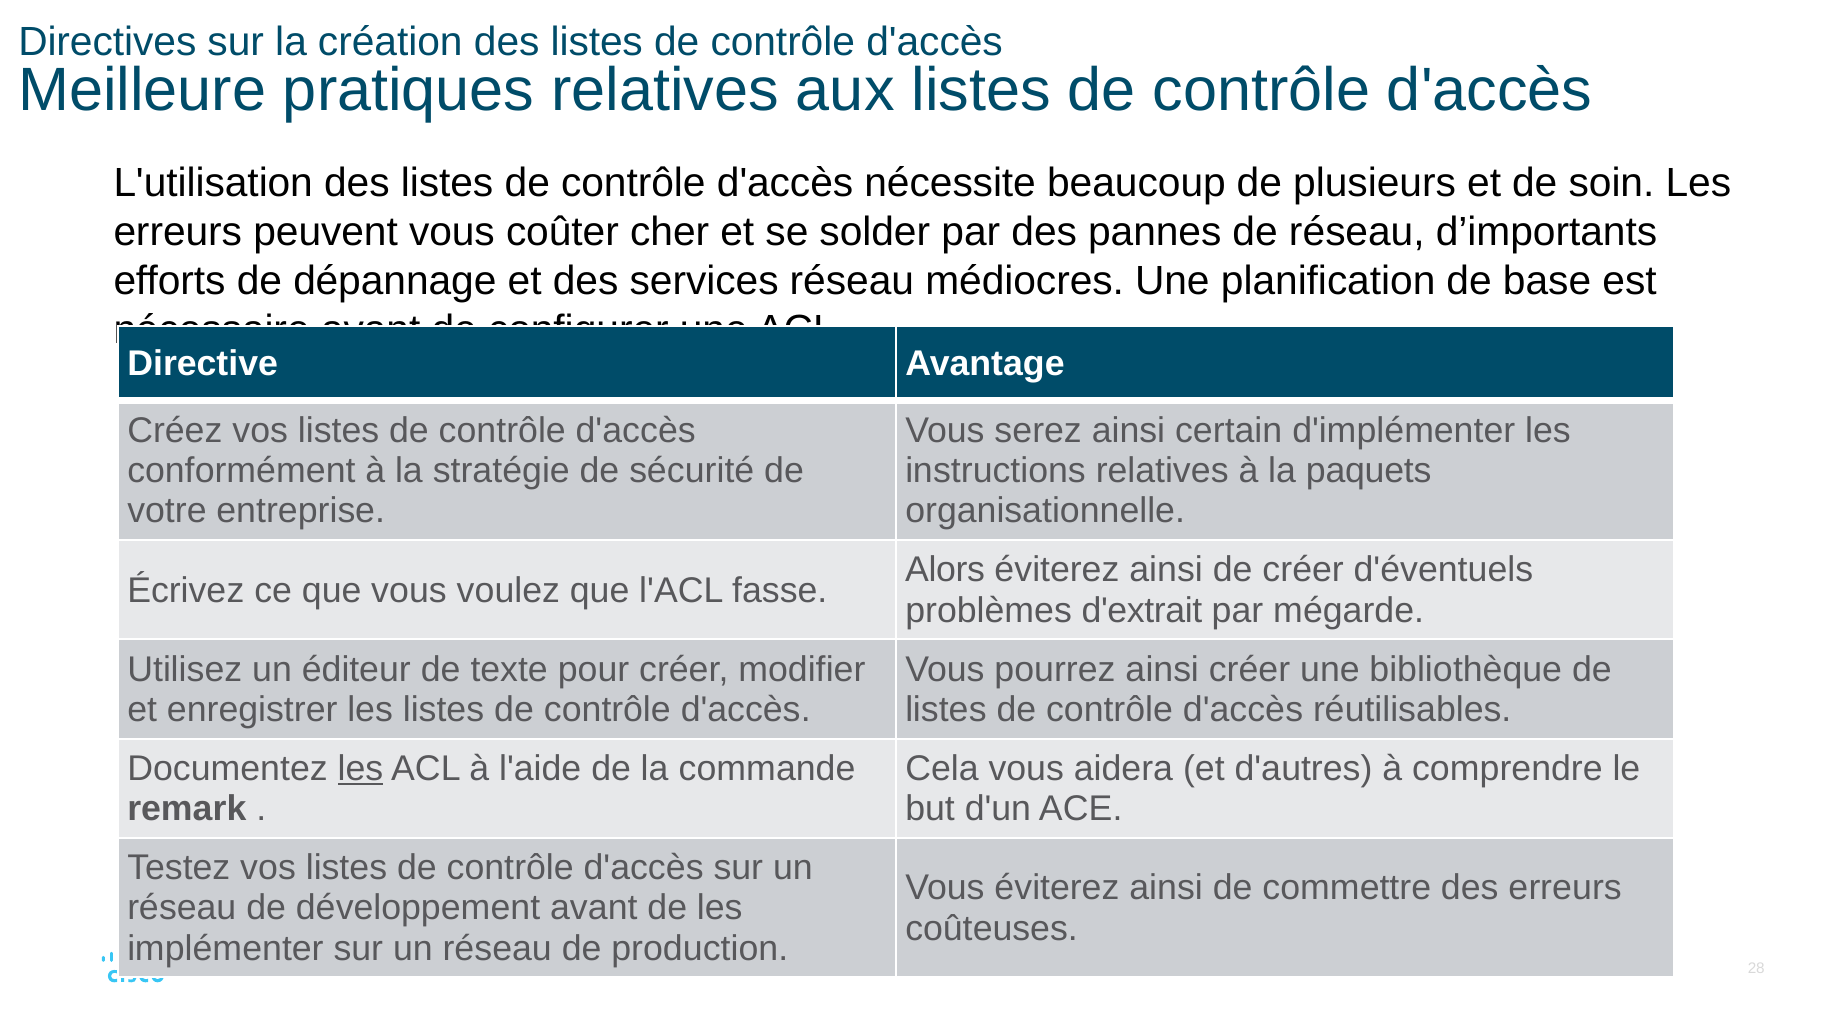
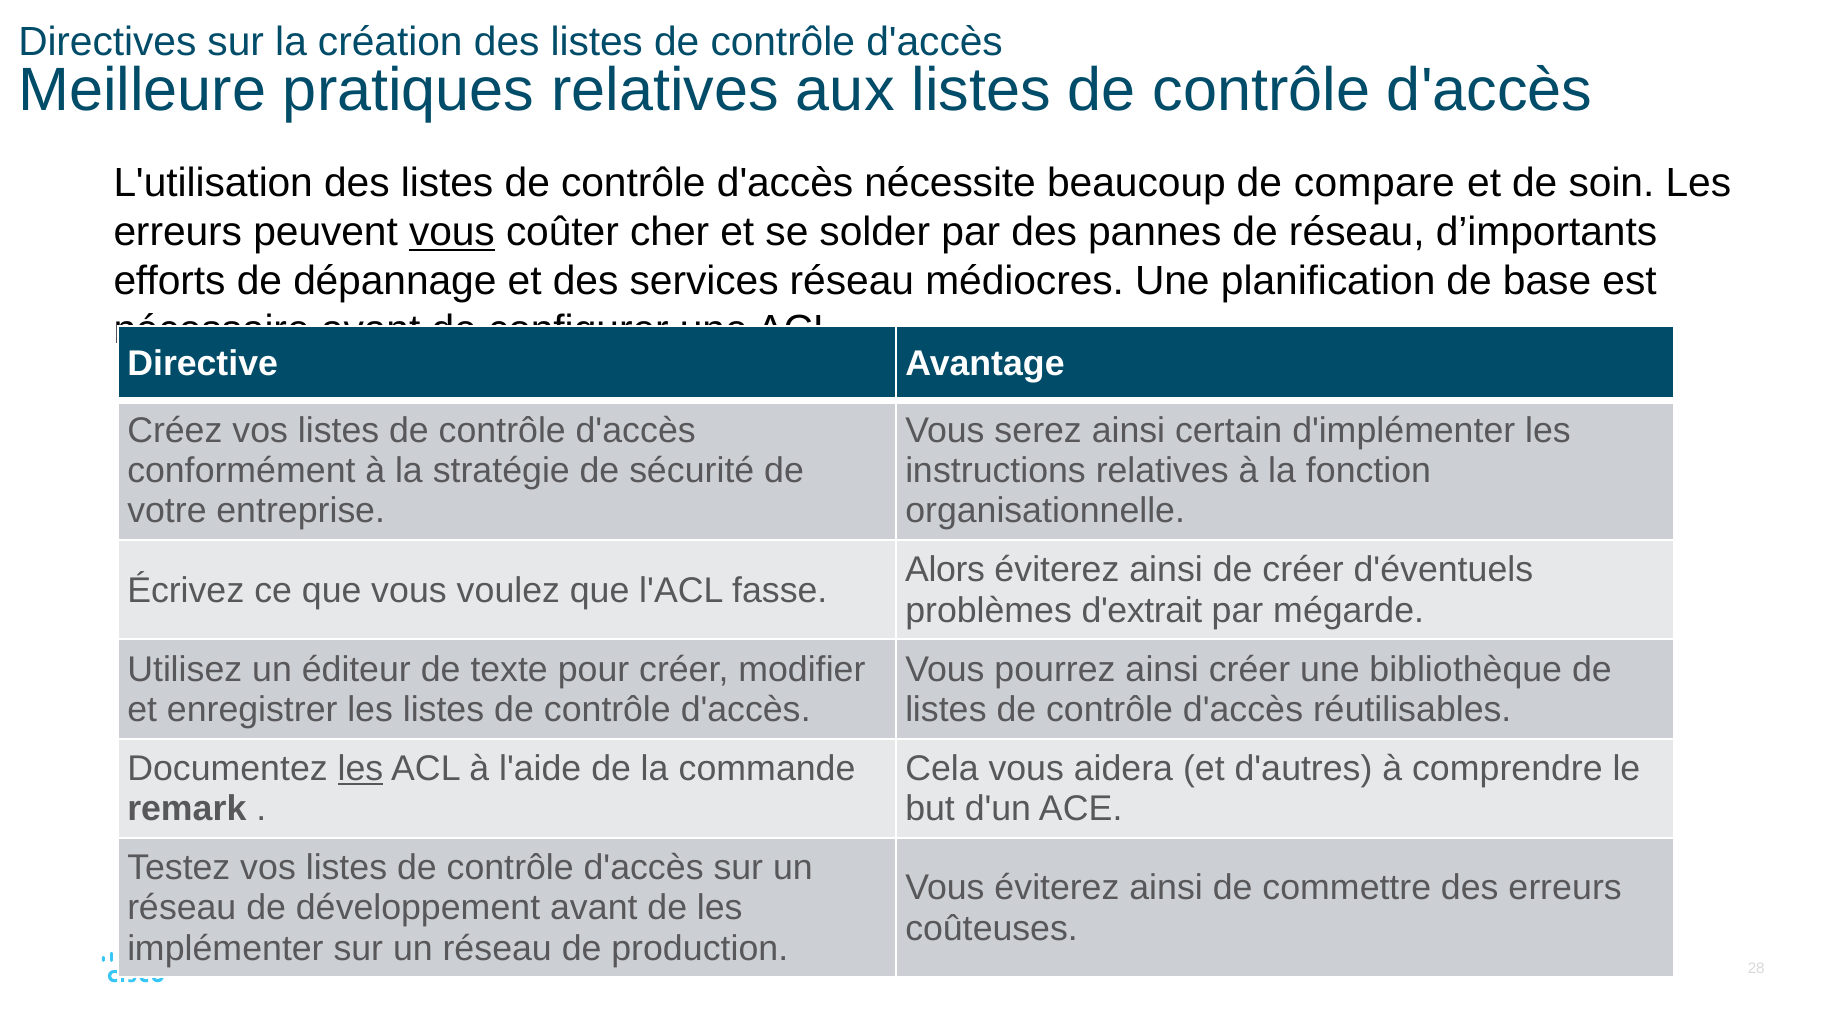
plusieurs: plusieurs -> compare (1374, 183)
vous underline: none -> present (452, 232)
paquets: paquets -> fonction (1369, 471)
